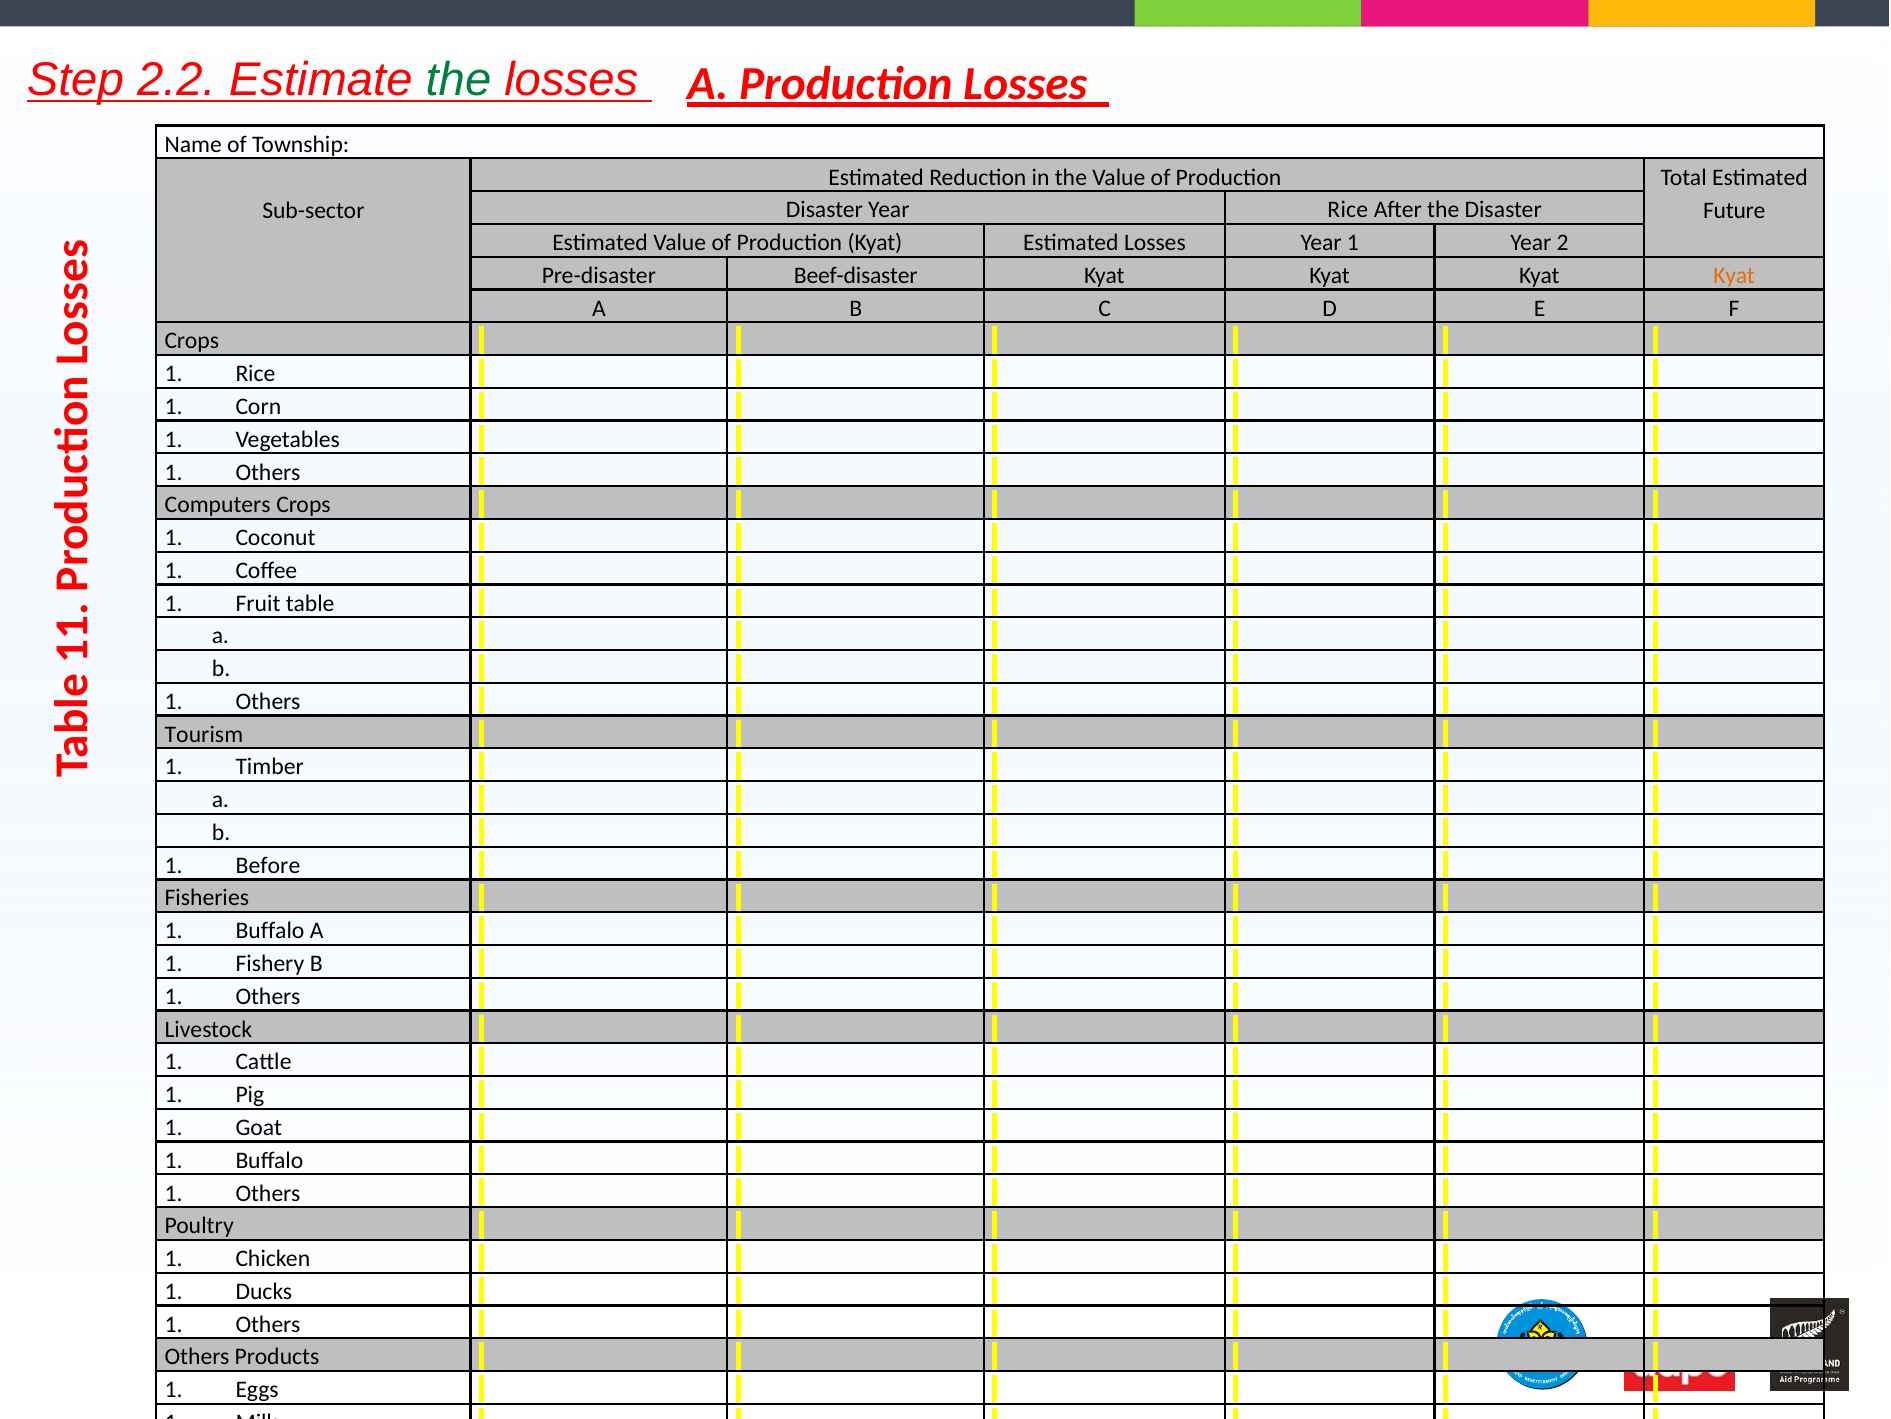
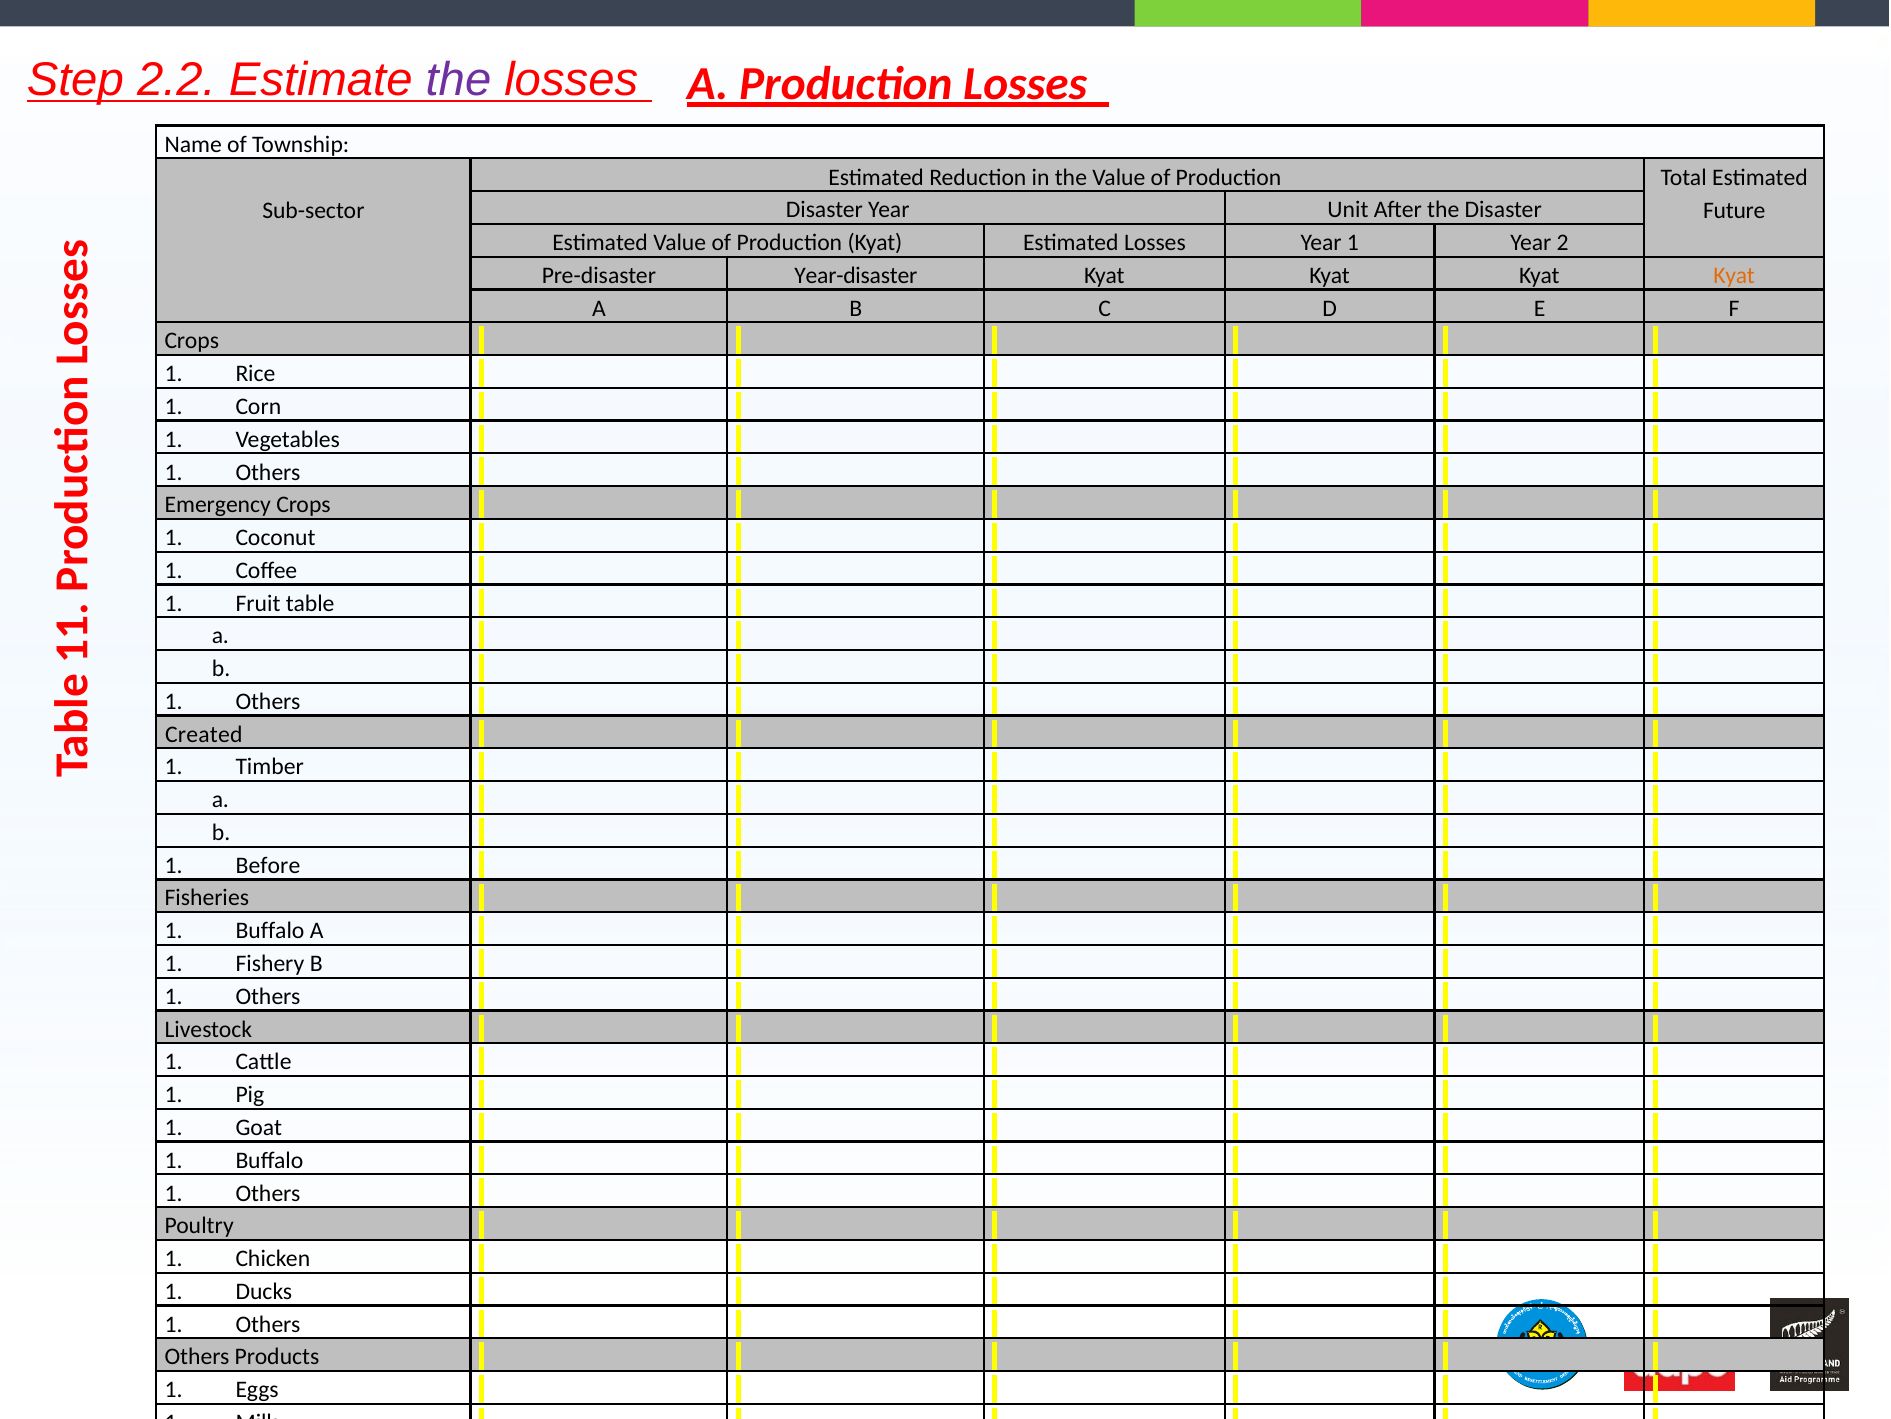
the colour: green -> purple (458, 80)
Year Rice: Rice -> Unit (1348, 210)
Beef-disaster: Beef-disaster -> Year-disaster (856, 275)
Computers: Computers -> Emergency (218, 505)
Tourism: Tourism -> Created (204, 734)
